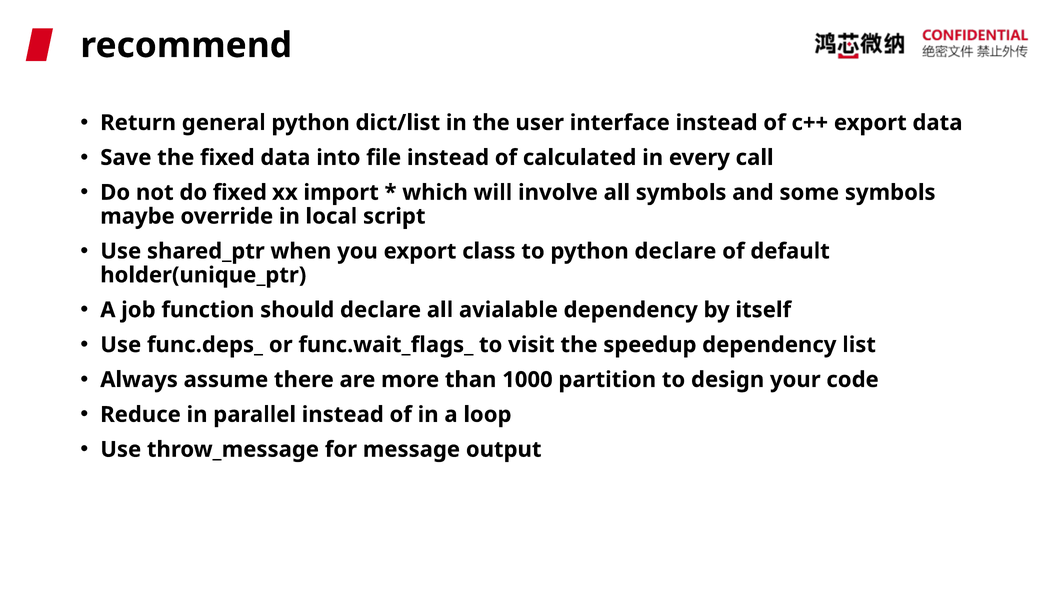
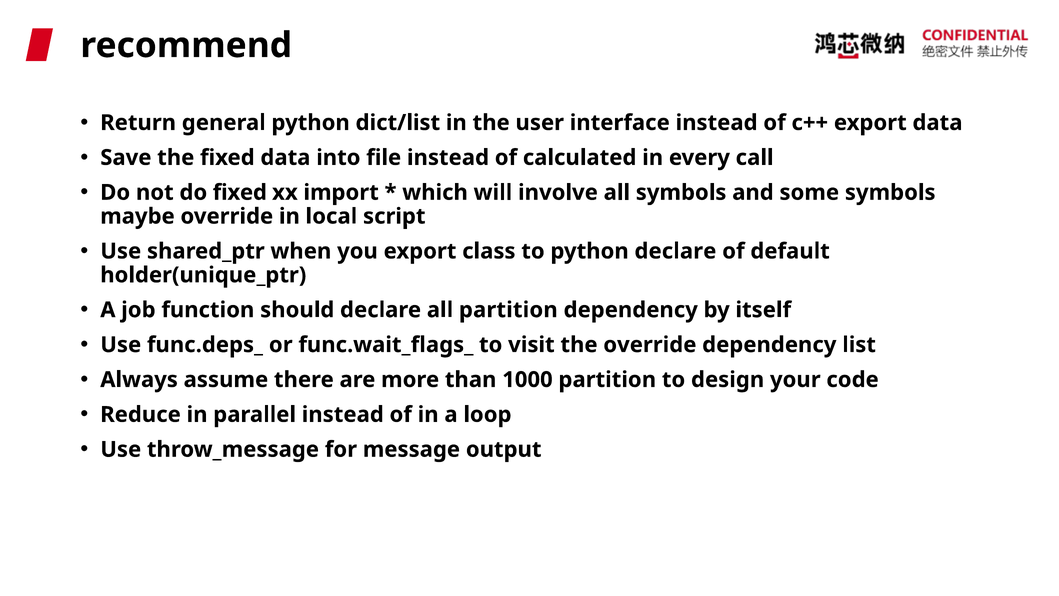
all avialable: avialable -> partition (508, 310)
the speedup: speedup -> override (650, 345)
